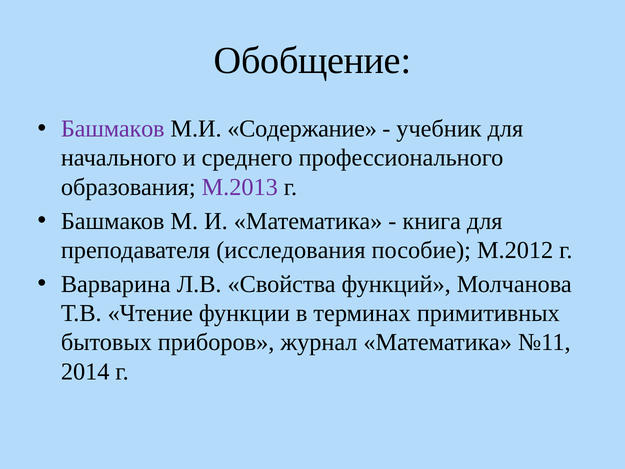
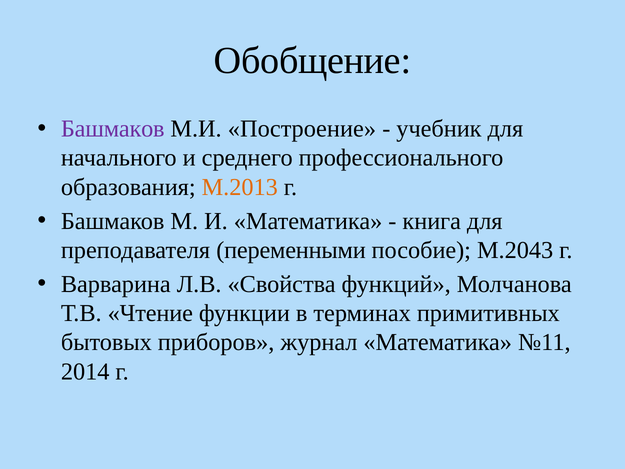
Содержание: Содержание -> Построение (302, 129)
М.2013 colour: purple -> orange (240, 187)
исследования: исследования -> переменными (291, 250)
М.2012: М.2012 -> М.2043 (515, 250)
